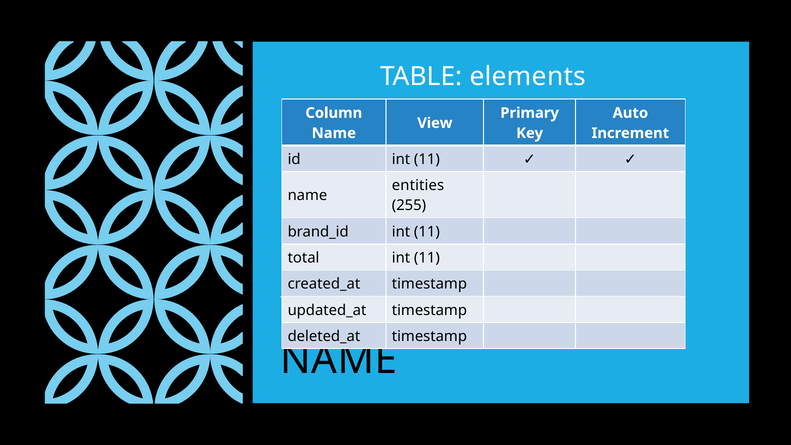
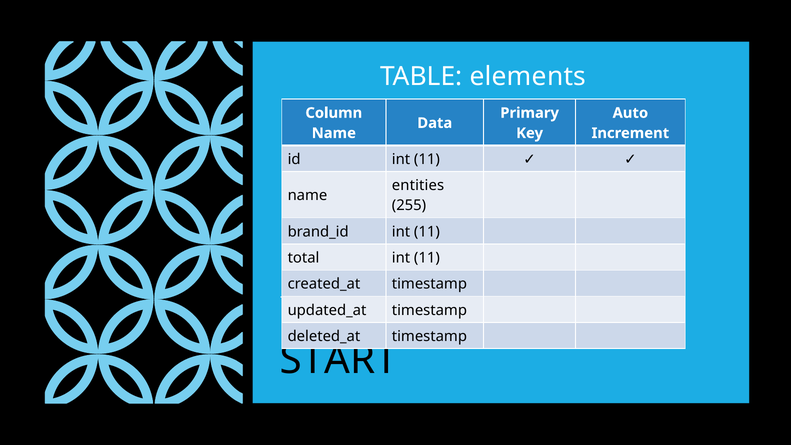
View: View -> Data (435, 123)
NAME: NAME -> START (339, 360)
